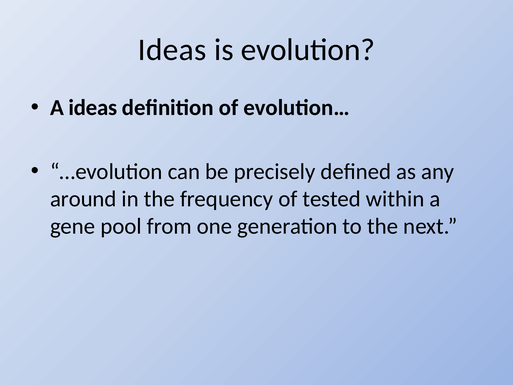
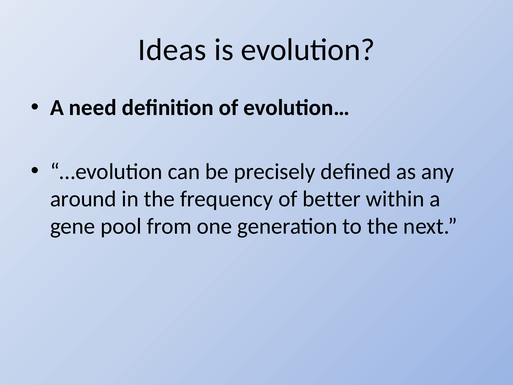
A ideas: ideas -> need (93, 108)
tested: tested -> better (332, 199)
